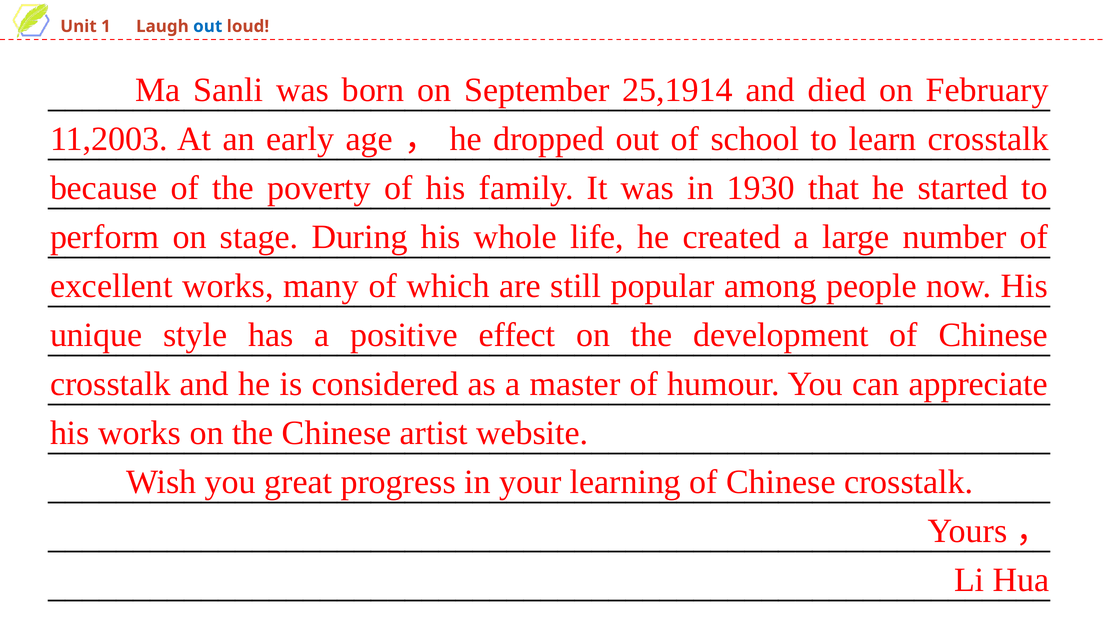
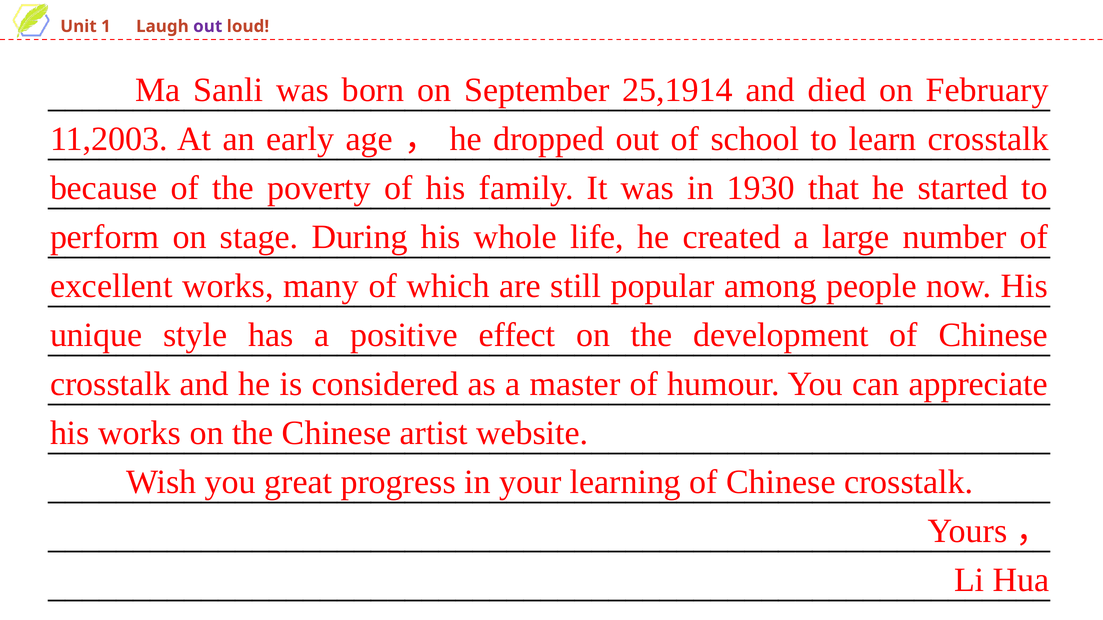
out colour: blue -> purple (208, 26)
